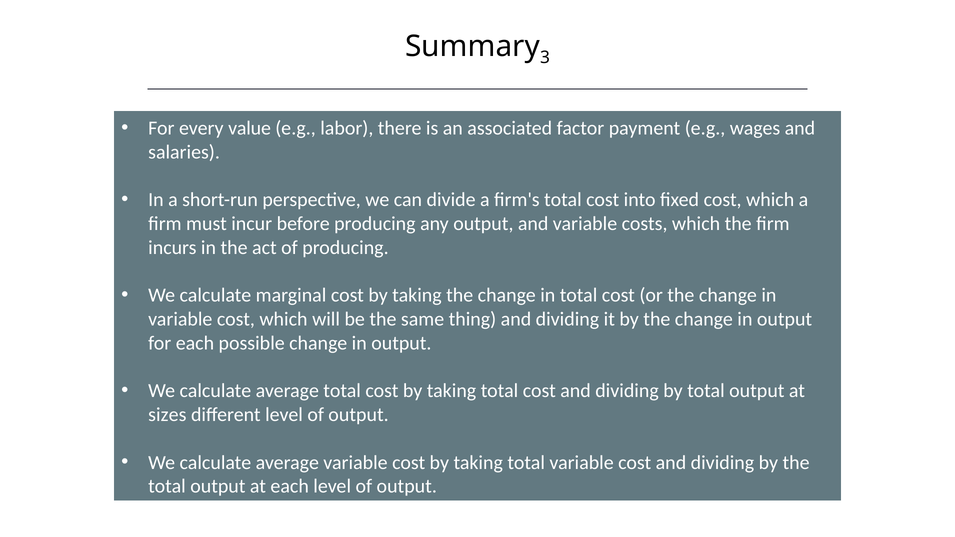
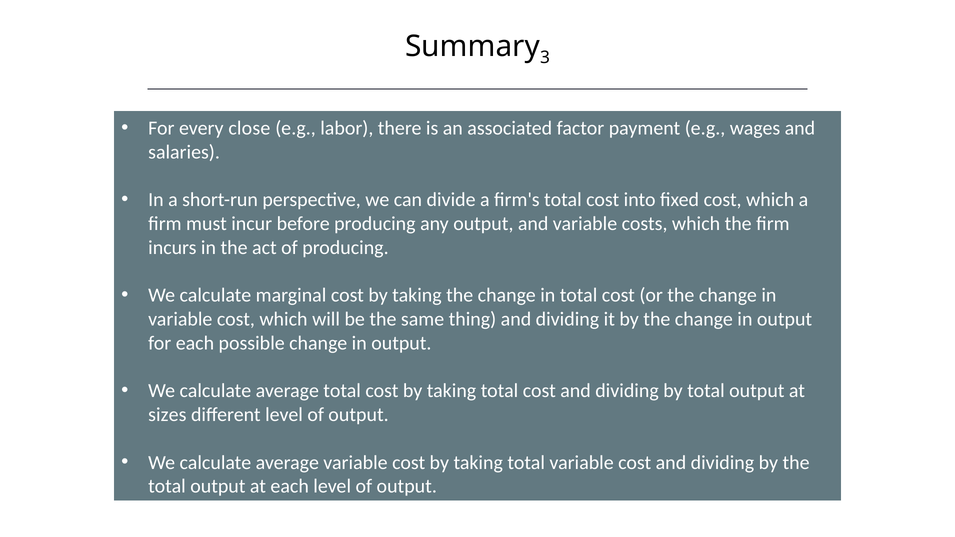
value: value -> close (249, 128)
